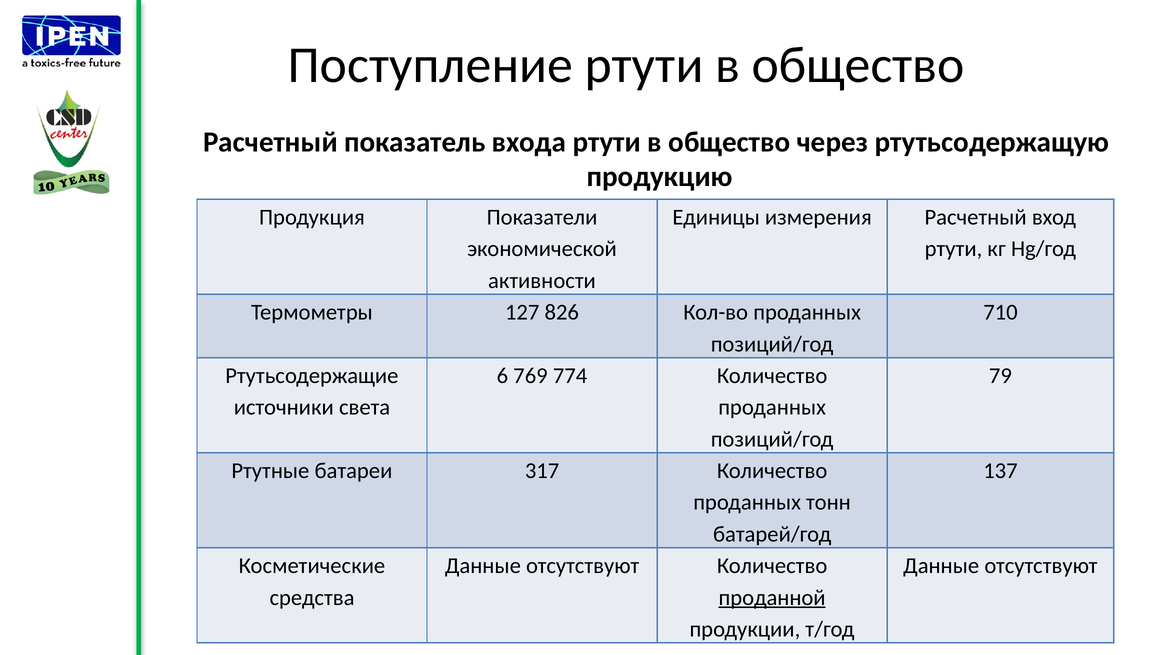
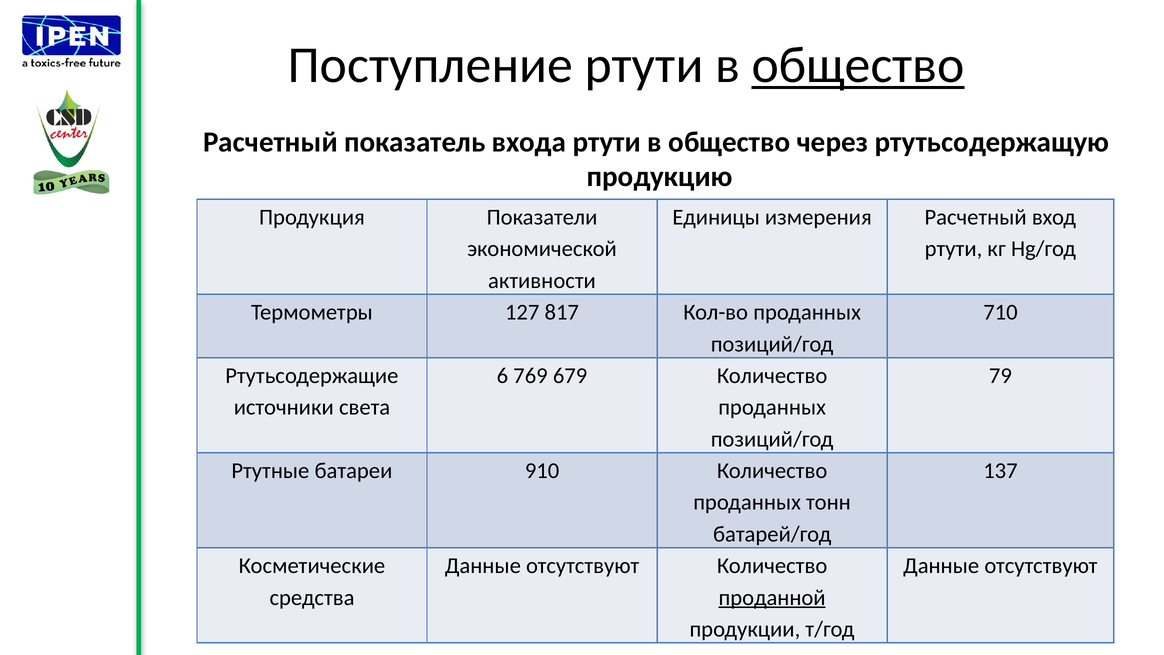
общество underline: none -> present (858, 65)
826: 826 -> 817 (562, 312)
774: 774 -> 679 (570, 376)
317: 317 -> 910 (542, 471)
